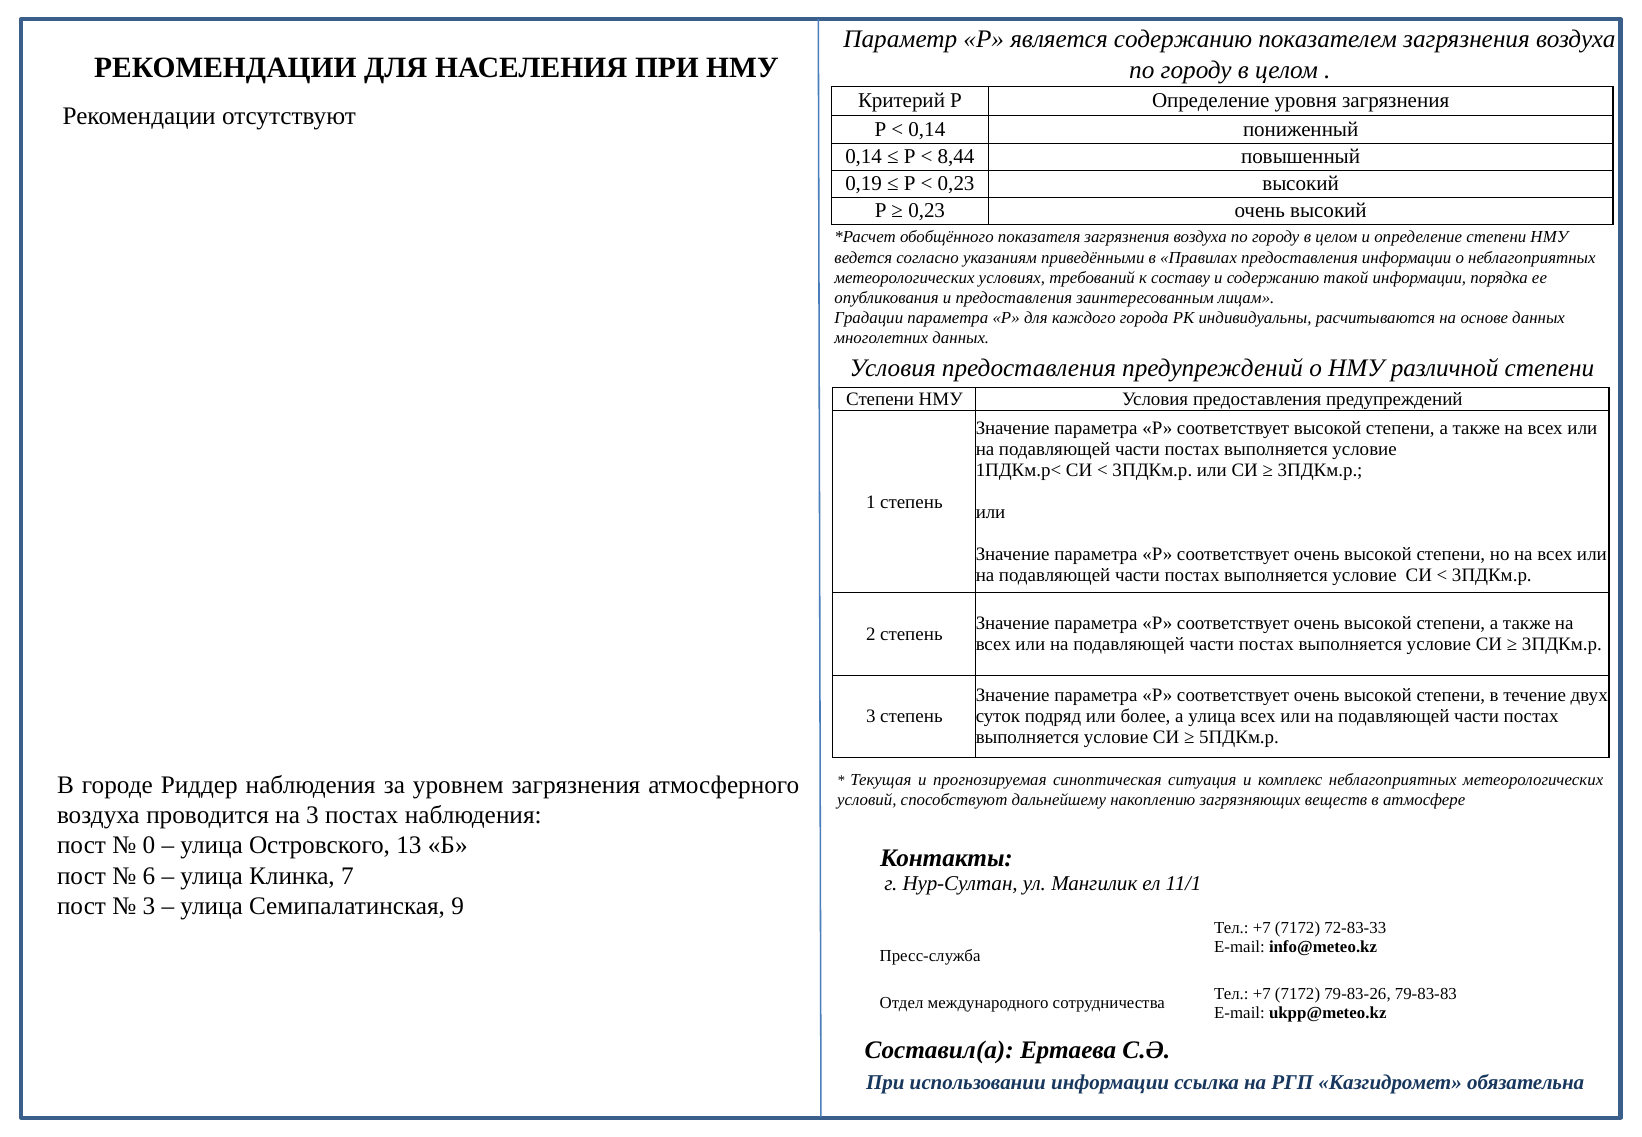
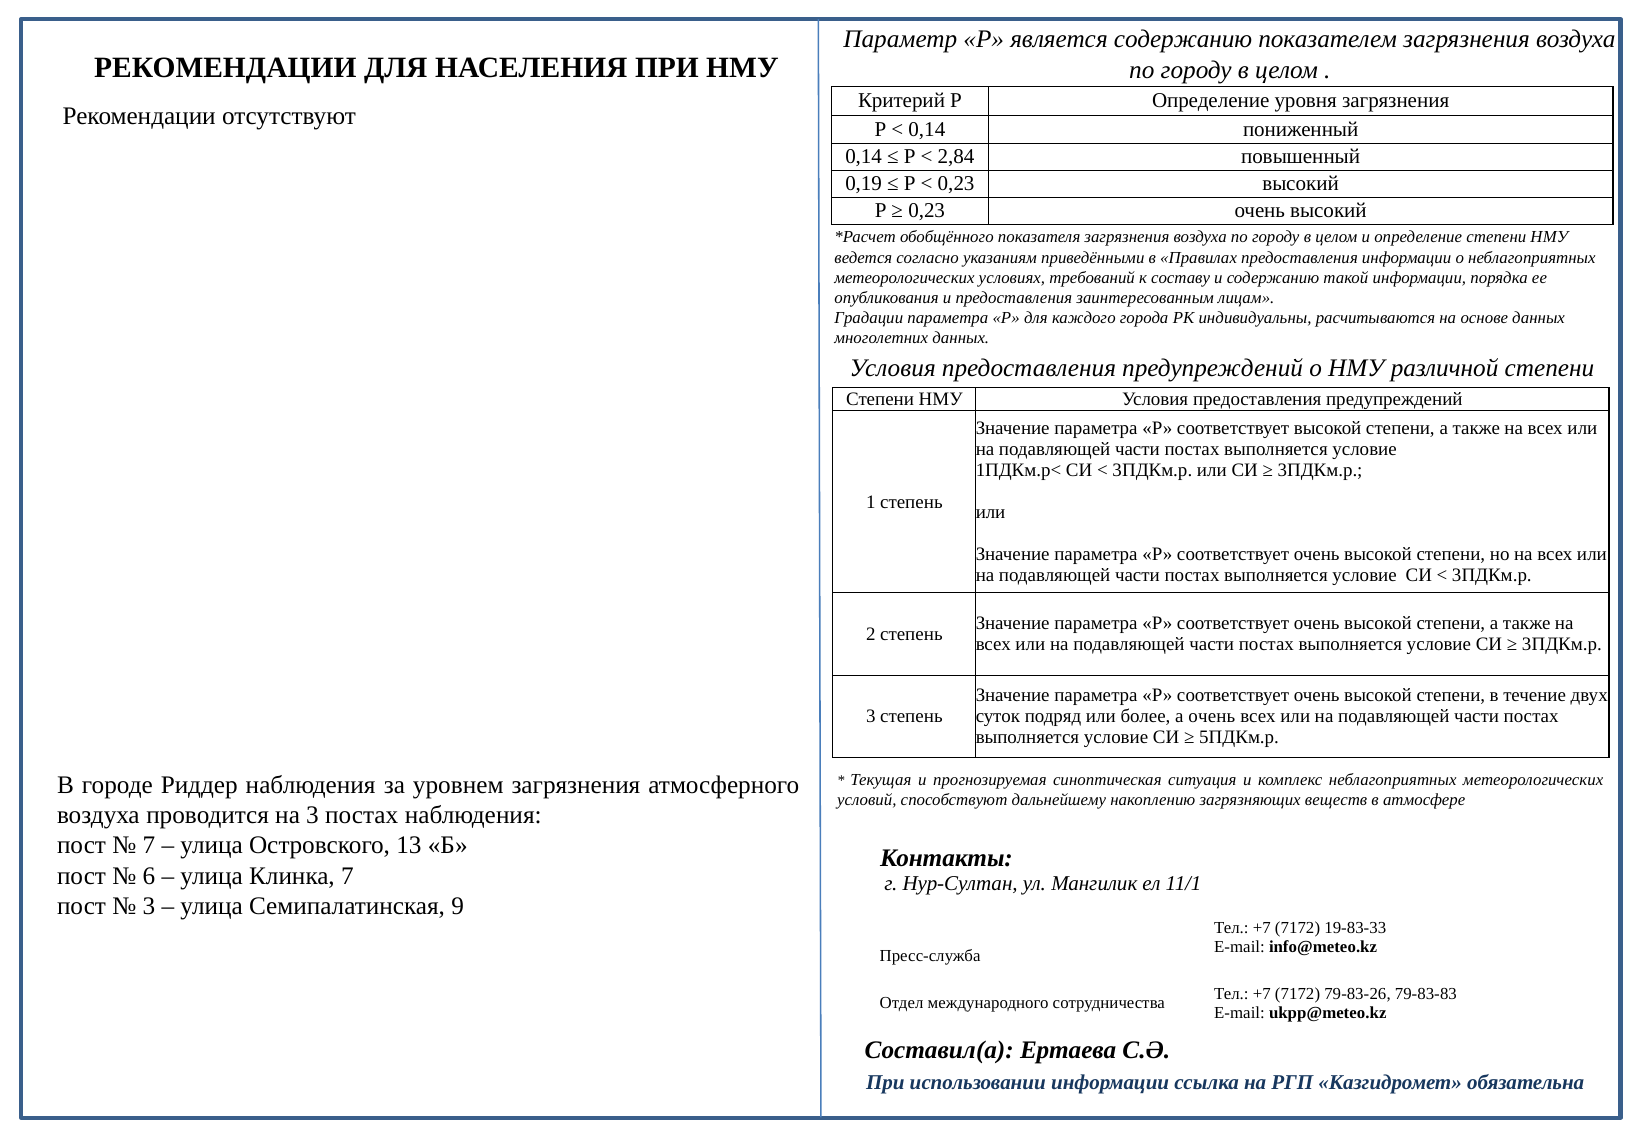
8,44: 8,44 -> 2,84 (956, 156)
а улица: улица -> очень (1212, 716)
0: 0 -> 7 (149, 845)
72-83-33: 72-83-33 -> 19-83-33 (1355, 928)
